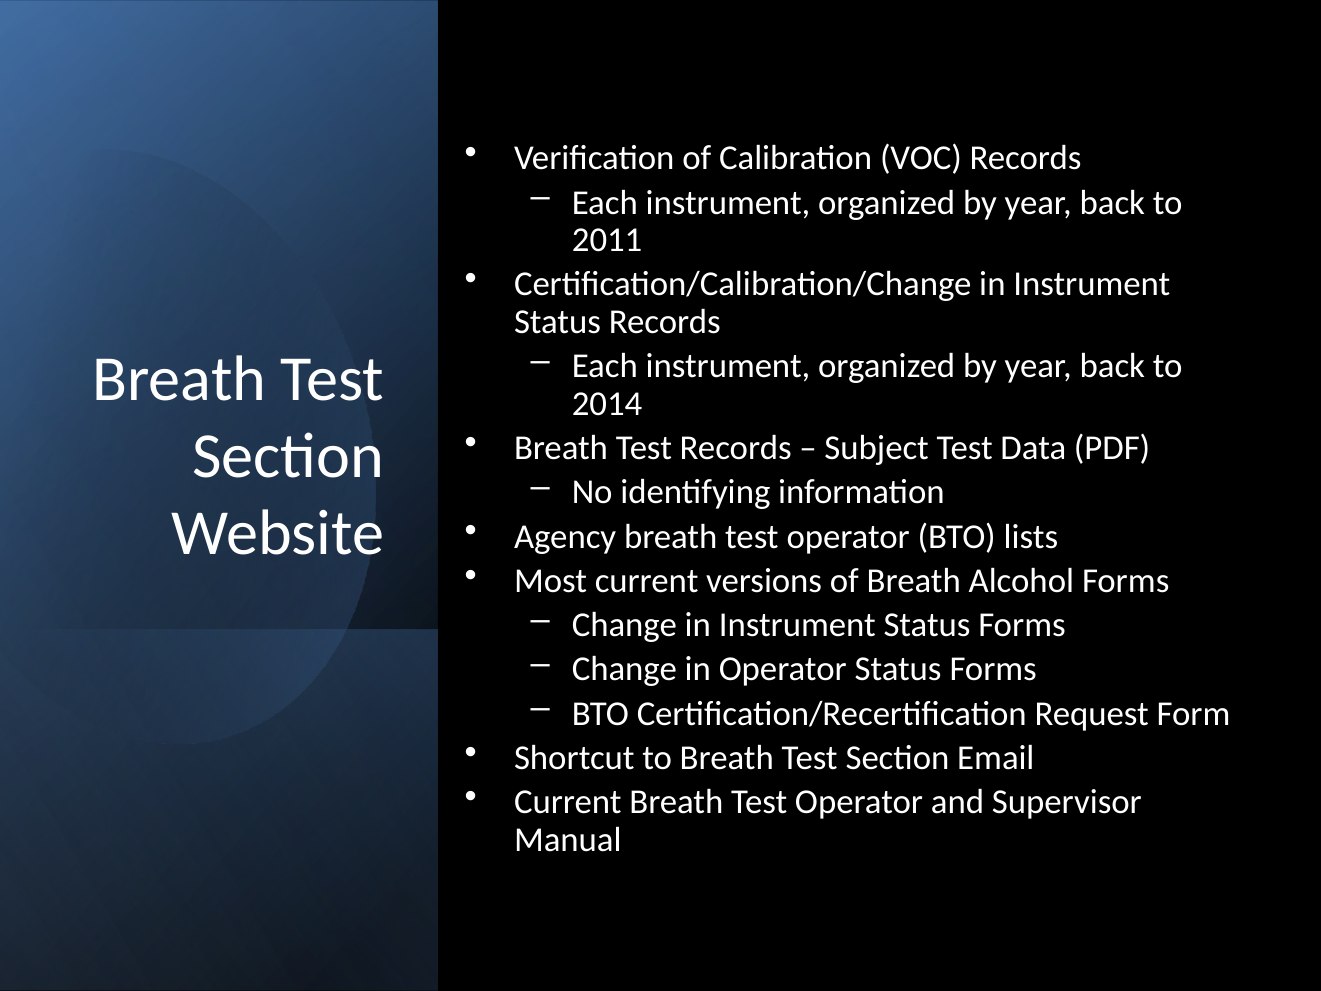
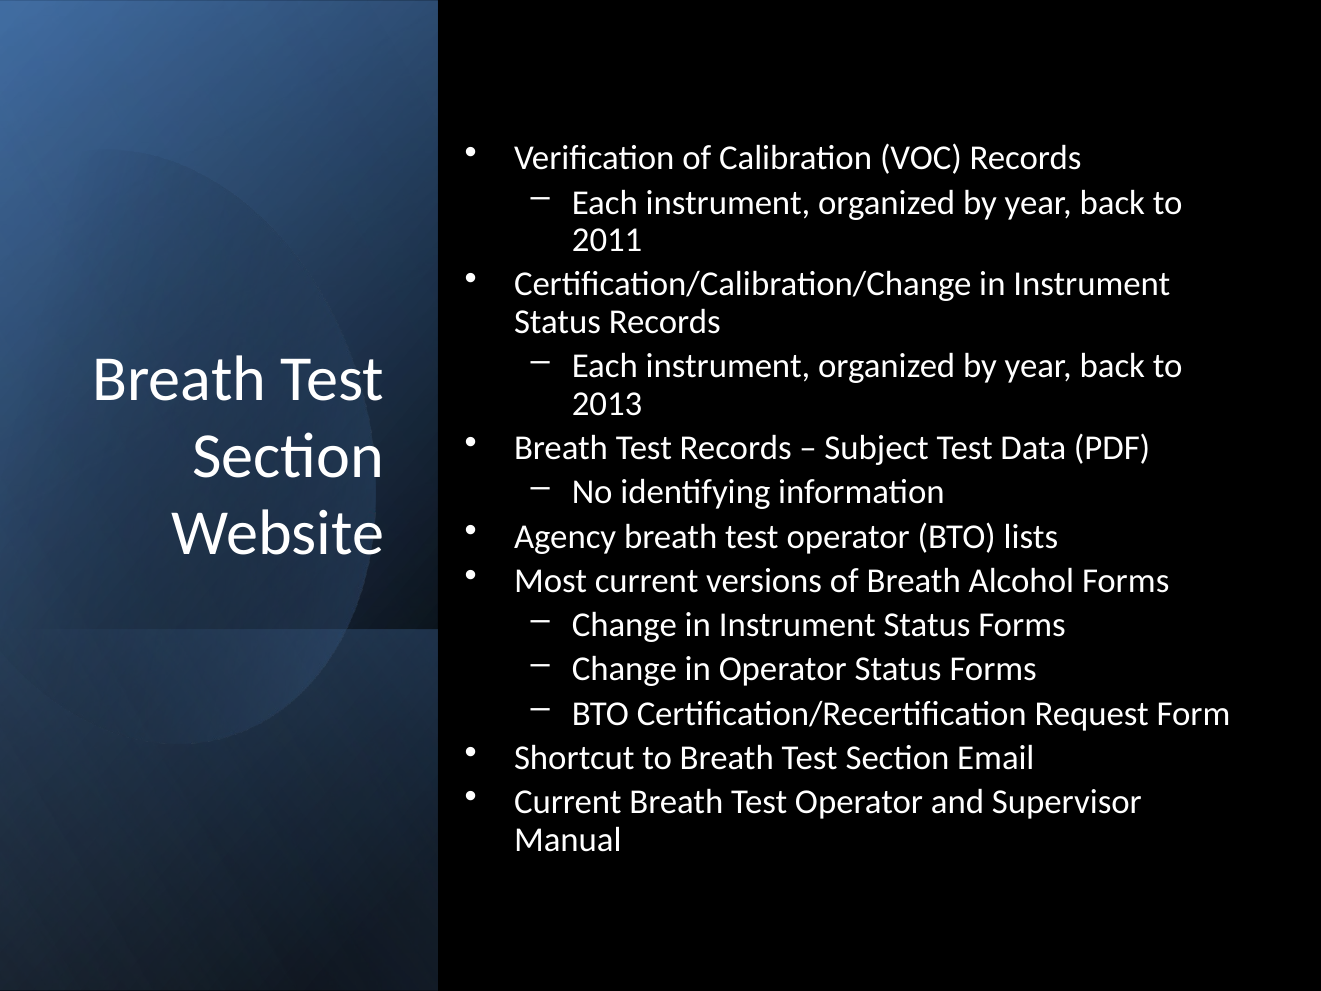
2014: 2014 -> 2013 (607, 404)
